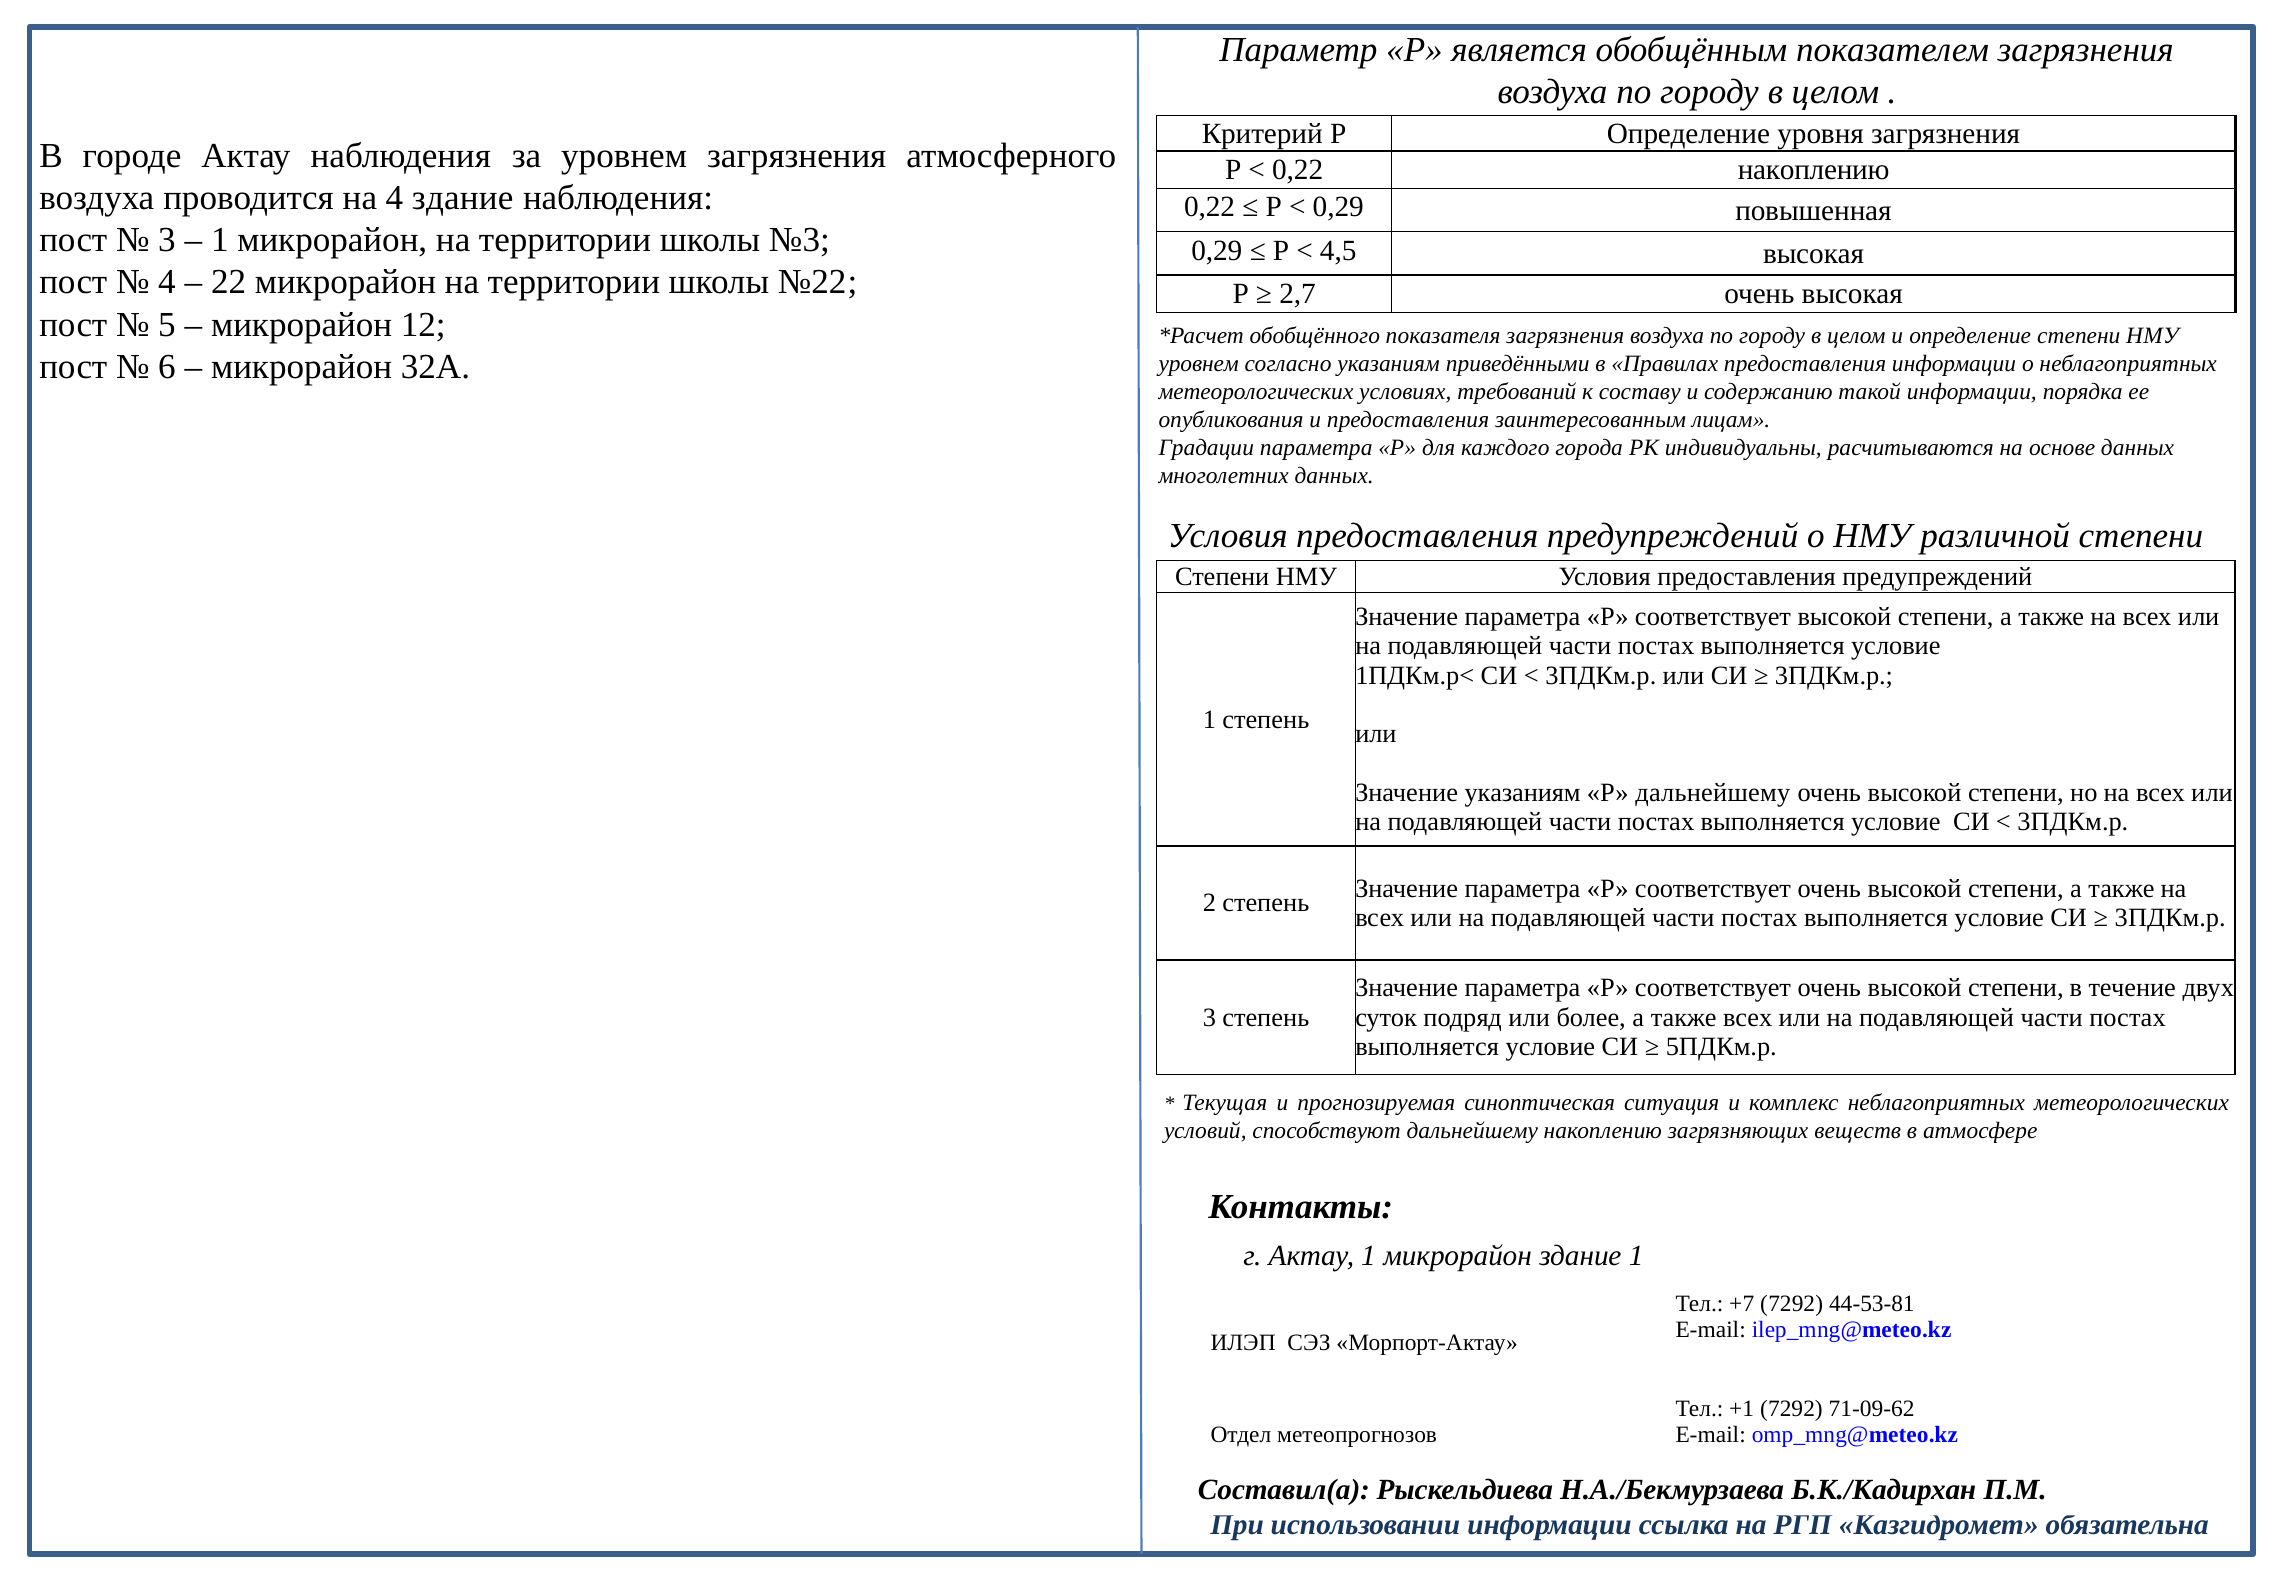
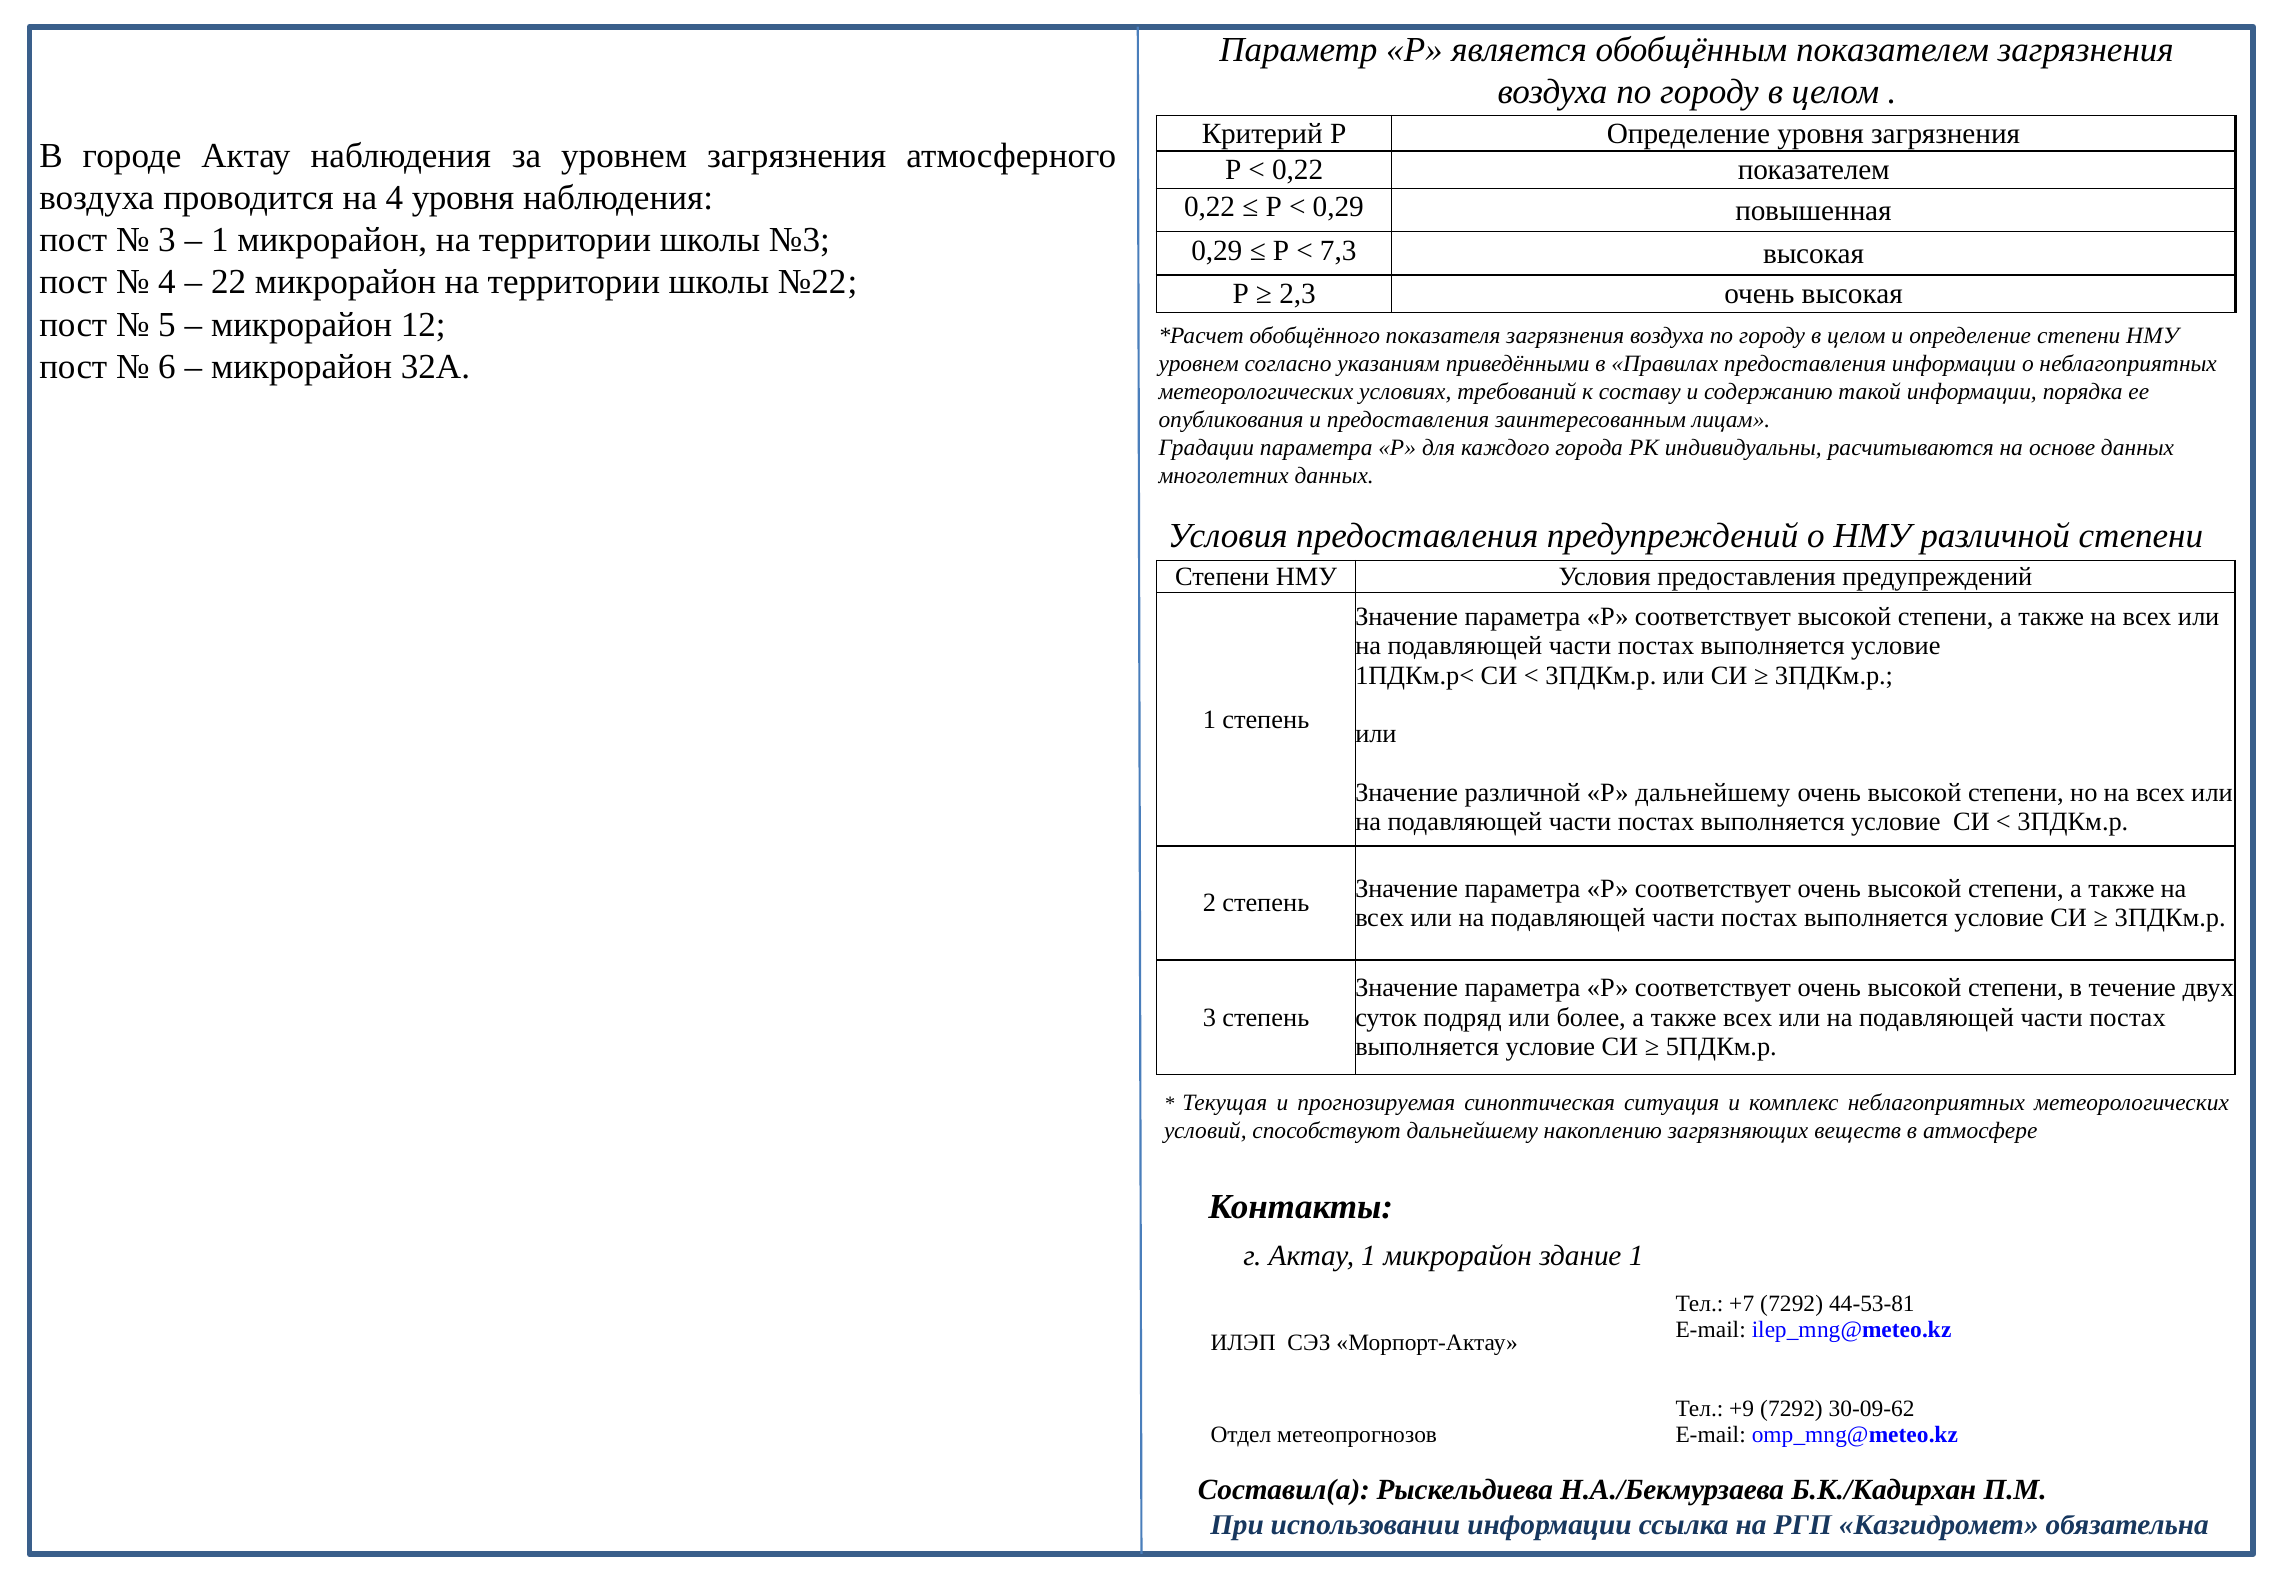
0,22 накоплению: накоплению -> показателем (1814, 170)
4 здание: здание -> уровня (463, 198)
4,5: 4,5 -> 7,3 (1338, 250)
2,7: 2,7 -> 2,3 (1298, 293)
Значение указаниям: указаниям -> различной (1523, 792)
+1: +1 -> +9 (1742, 1409)
71-09-62: 71-09-62 -> 30-09-62 (1872, 1409)
